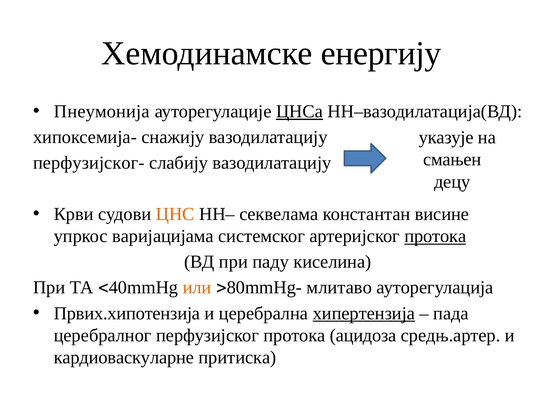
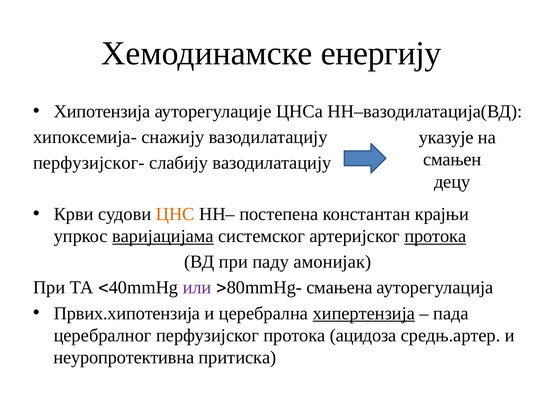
Пнеумонија: Пнеумонија -> Хипотензија (102, 111)
ЦНСа underline: present -> none (300, 111)
секвелама: секвелама -> постепена (279, 214)
висине: висине -> крајњи (442, 214)
варијацијама underline: none -> present (163, 236)
киселина: киселина -> амонијак (332, 262)
или colour: orange -> purple (197, 288)
млитаво: млитаво -> смањена (339, 288)
кардиоваскуларне: кардиоваскуларне -> неуропротективна (124, 358)
